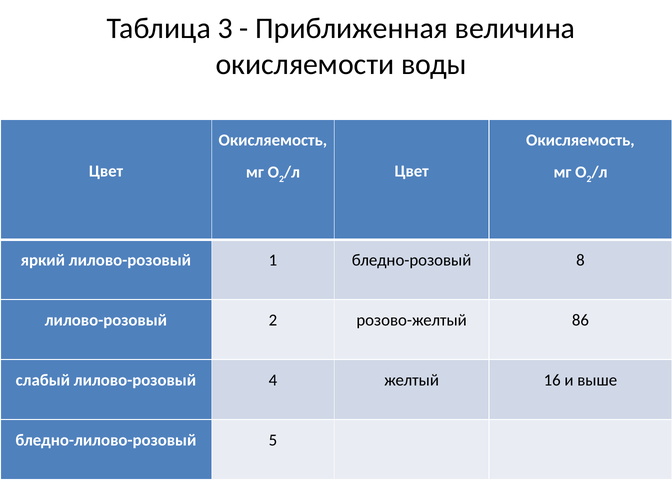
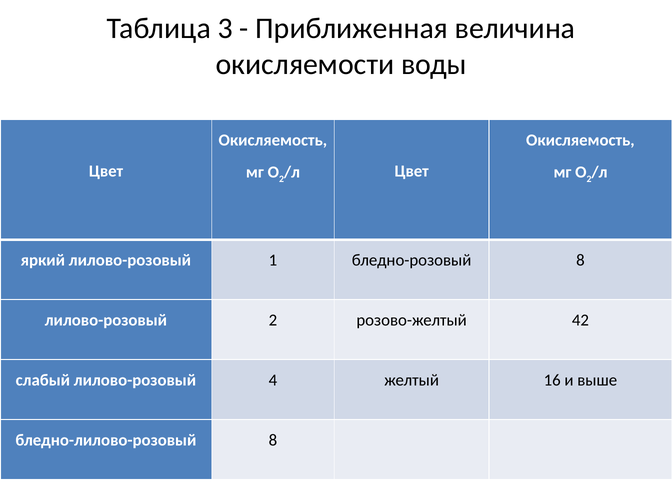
86: 86 -> 42 (580, 320)
бледно-лилово-розовый 5: 5 -> 8 (273, 440)
